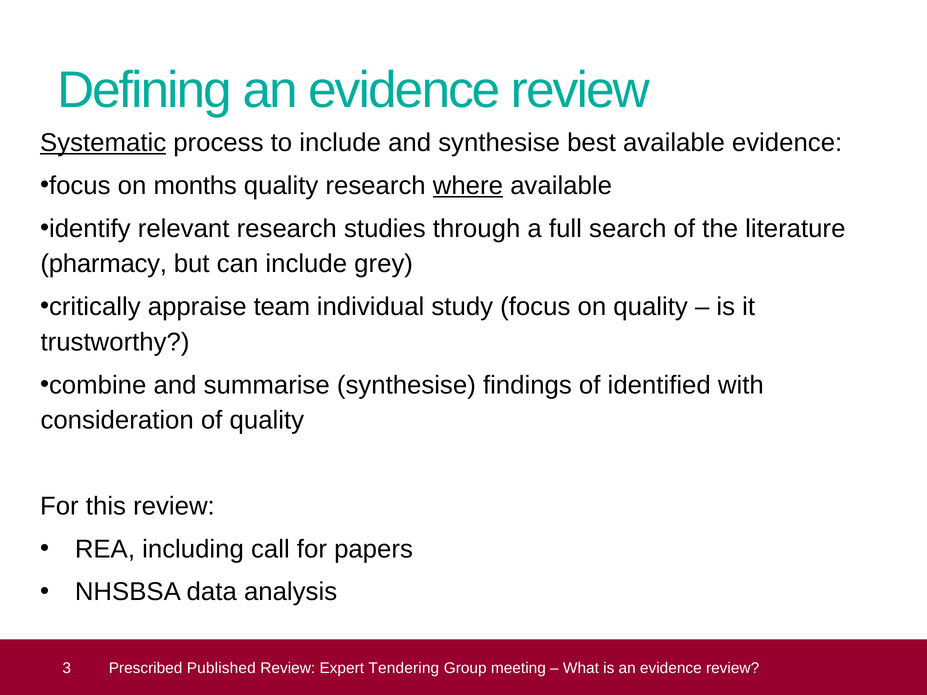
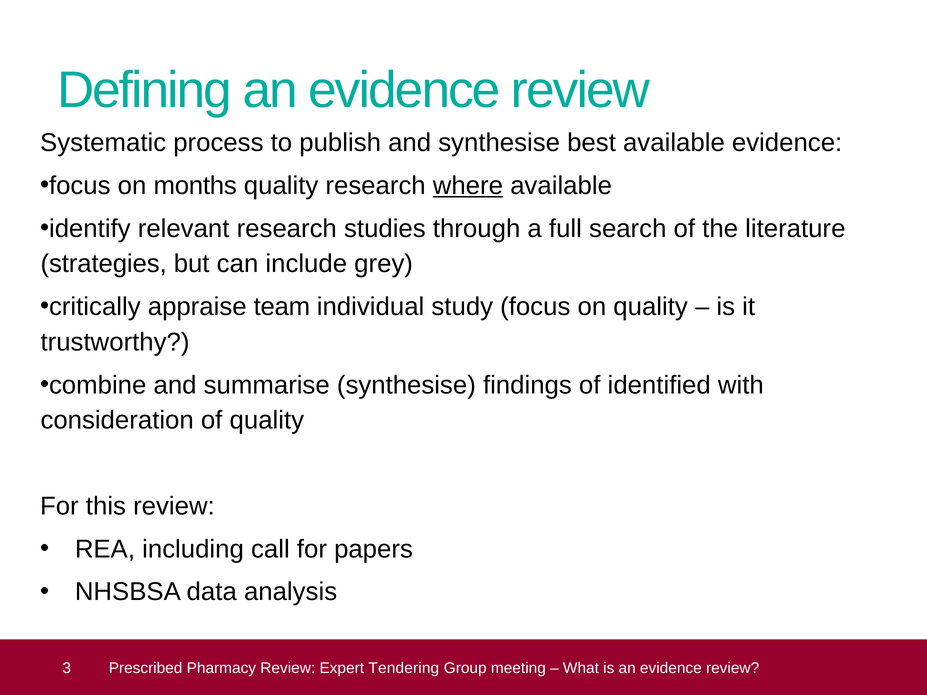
Systematic underline: present -> none (103, 143)
to include: include -> publish (340, 143)
pharmacy: pharmacy -> strategies (104, 264)
Published: Published -> Pharmacy (221, 668)
